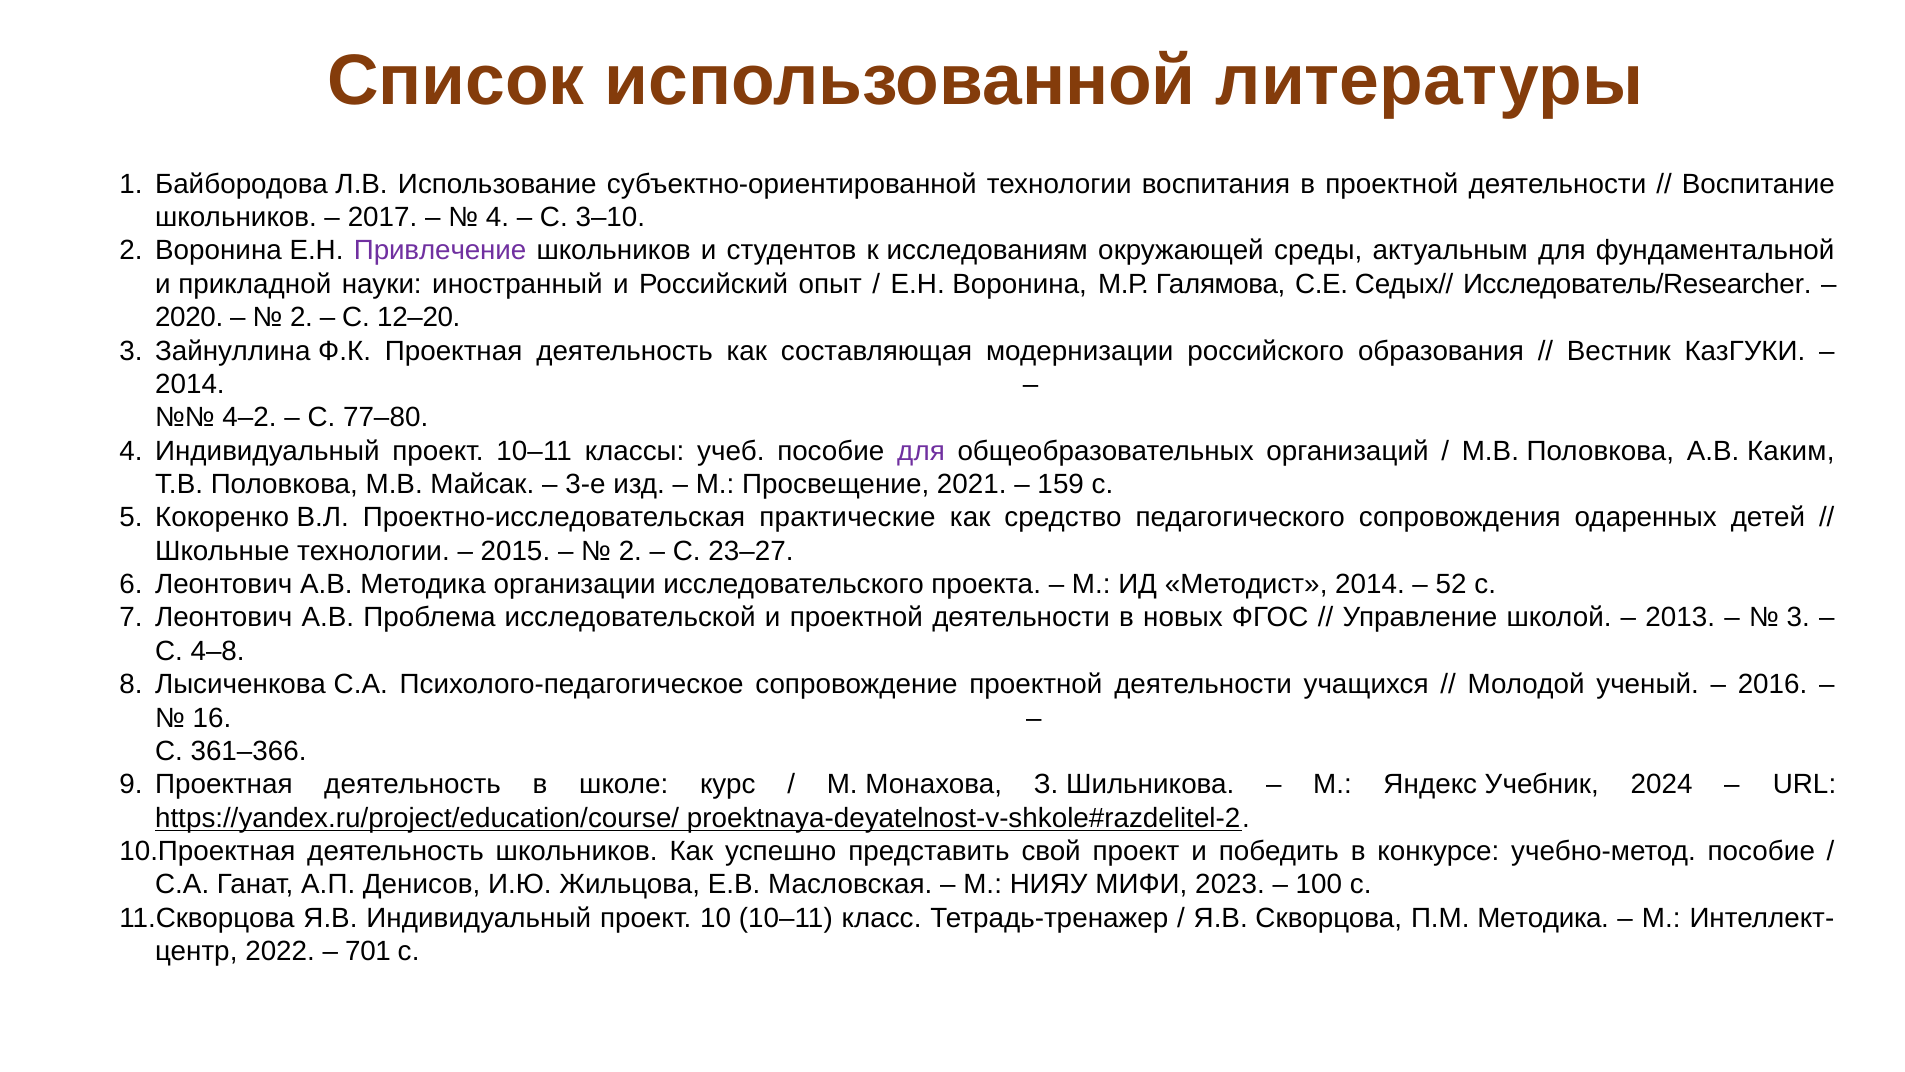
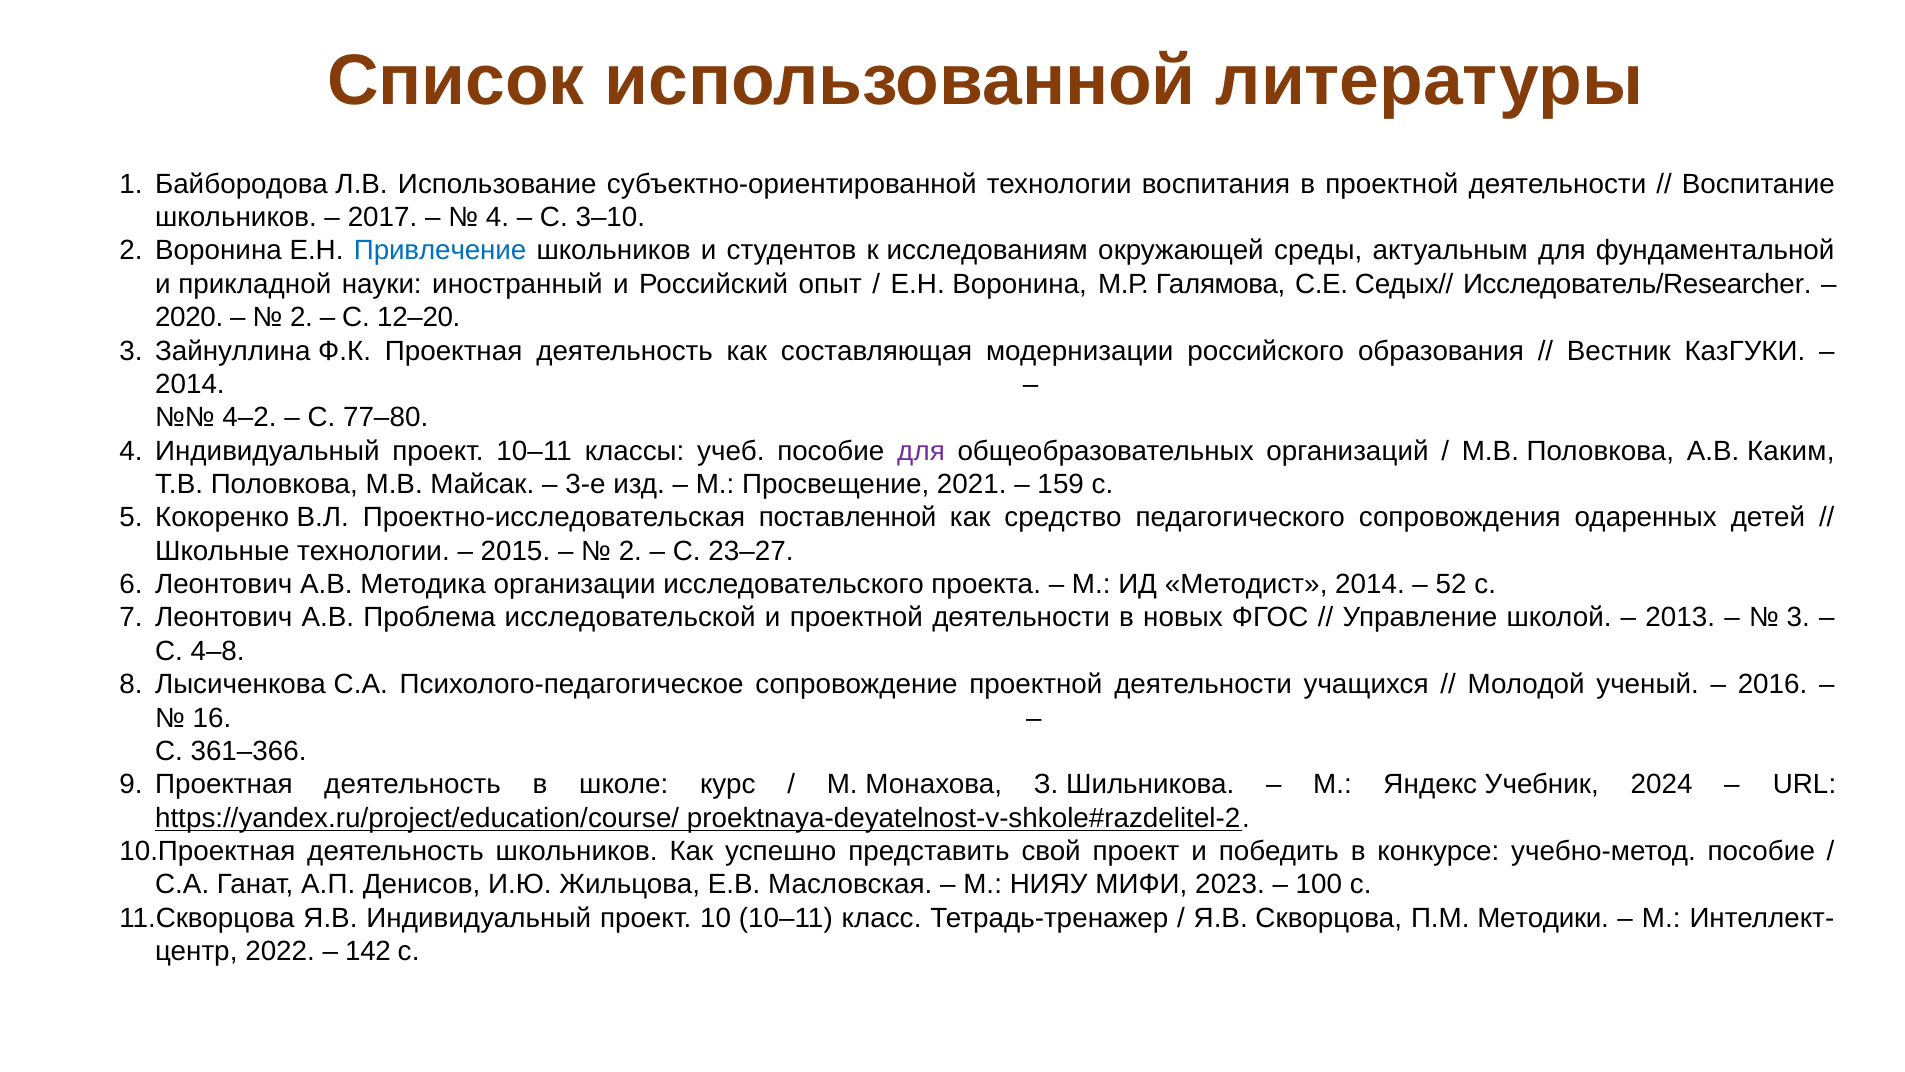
Привлечение colour: purple -> blue (440, 251)
практические: практические -> поставленной (848, 517)
П.М Методика: Методика -> Методики (1543, 918)
701: 701 -> 142 (368, 951)
